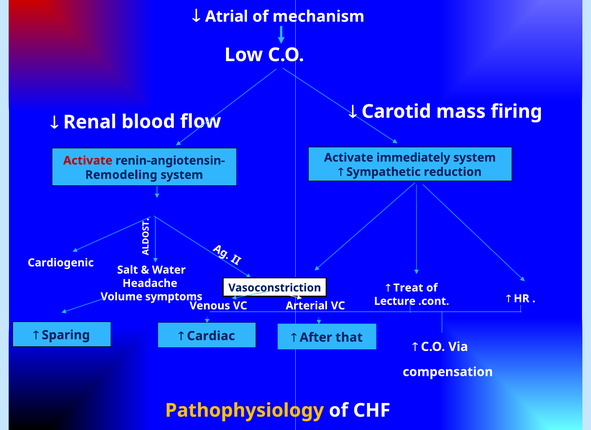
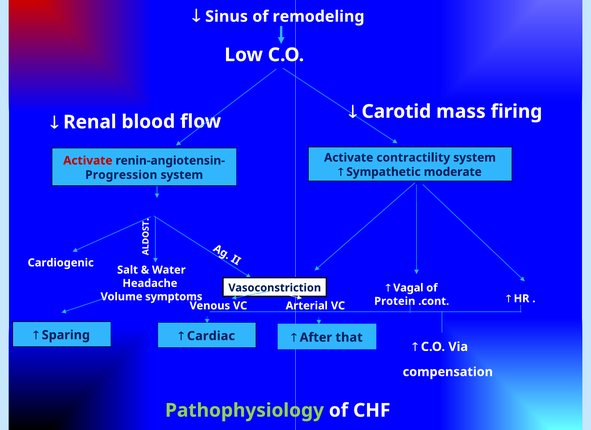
Atrial: Atrial -> Sinus (227, 16)
mechanism: mechanism -> remodeling (319, 16)
immediately: immediately -> contractility (413, 158)
reduction: reduction -> moderate (453, 172)
Remodeling: Remodeling -> Progression (121, 175)
Treat: Treat -> Vagal (408, 288)
Lecture: Lecture -> Protein (395, 301)
Pathophysiology colour: yellow -> light green (245, 410)
